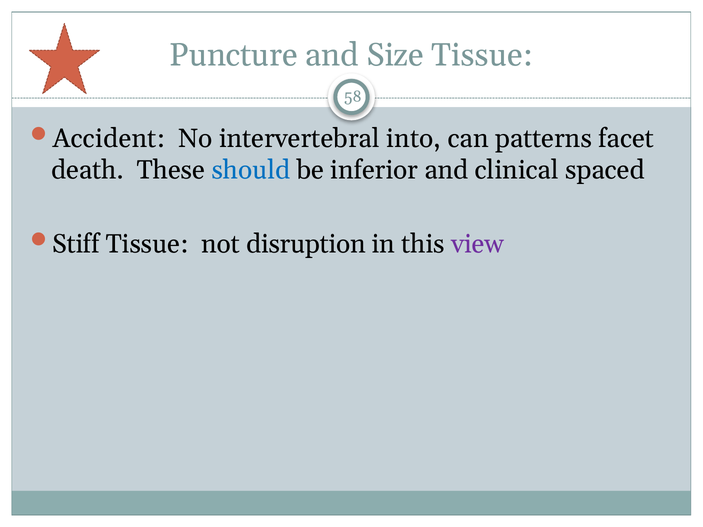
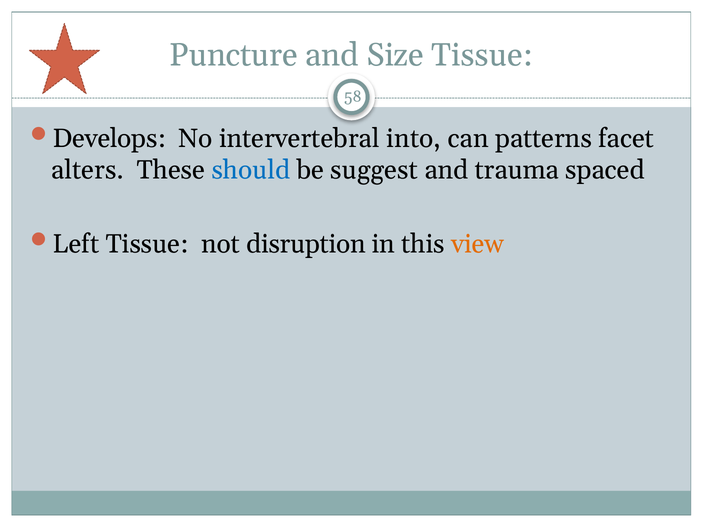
Accident: Accident -> Develops (109, 139)
death: death -> alters (87, 170)
inferior: inferior -> suggest (374, 170)
clinical: clinical -> trauma (517, 170)
Stiff: Stiff -> Left (76, 244)
view colour: purple -> orange (478, 244)
